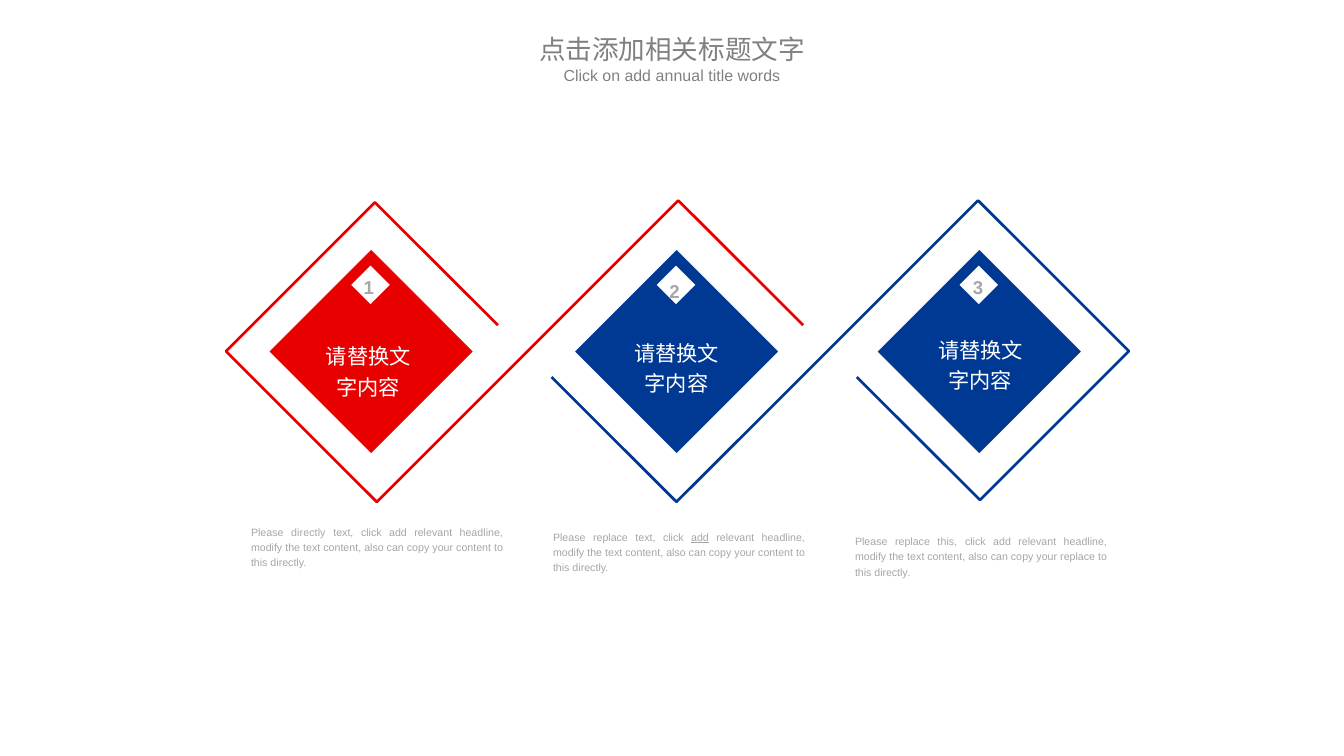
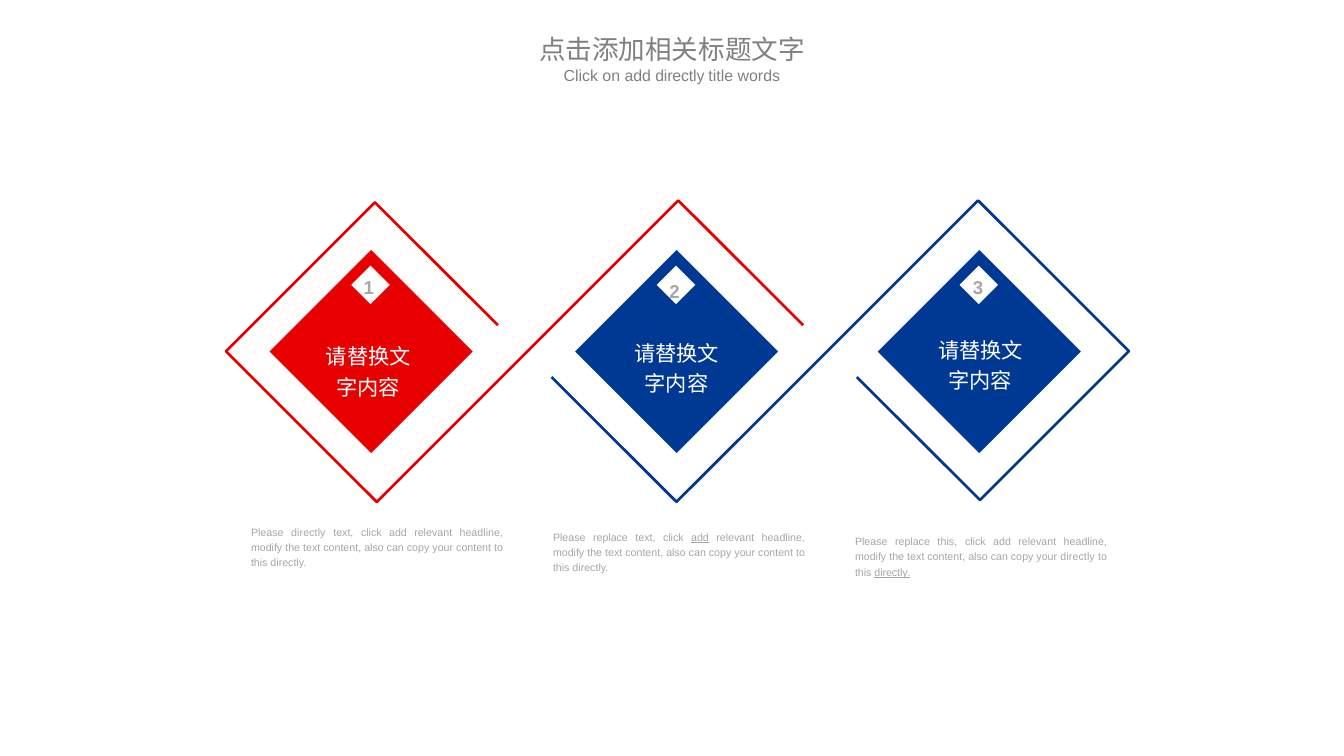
add annual: annual -> directly (680, 77)
your replace: replace -> directly (1078, 557)
directly underline: none -> present (892, 573)
